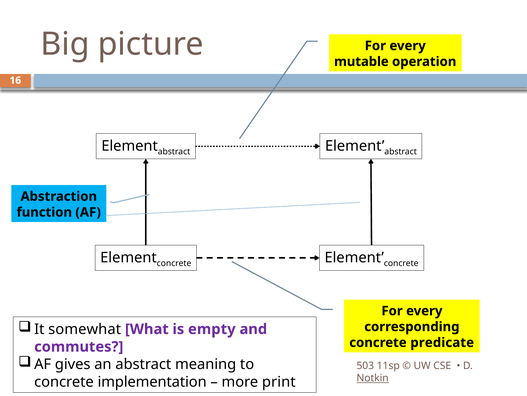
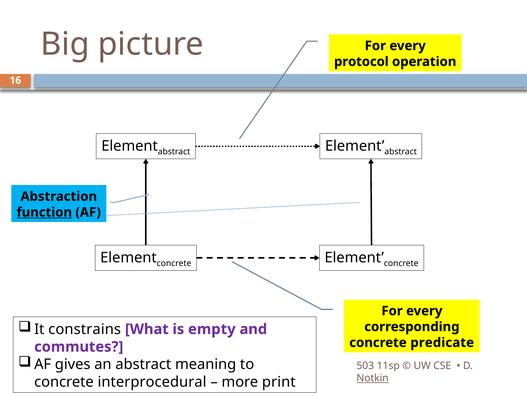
mutable: mutable -> protocol (361, 62)
function underline: none -> present (44, 212)
somewhat: somewhat -> constrains (85, 329)
implementation: implementation -> interprocedural (152, 381)
